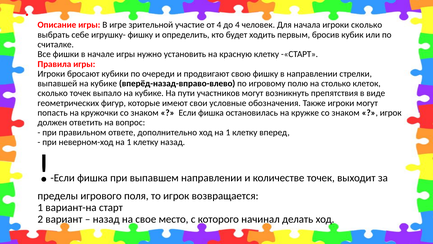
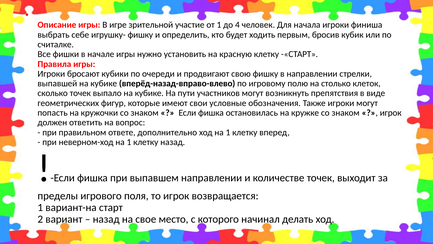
от 4: 4 -> 1 (219, 25)
игроки сколько: сколько -> финиша (367, 25)
